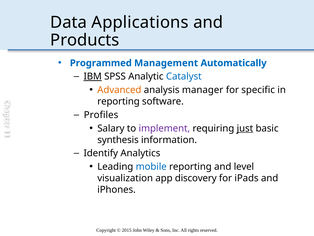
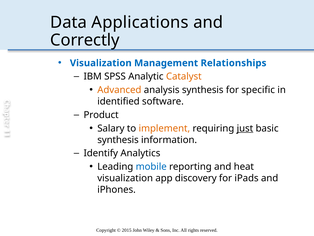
Products: Products -> Correctly (85, 40)
Programmed: Programmed -> Visualization (101, 63)
Automatically: Automatically -> Relationships (234, 63)
IBM underline: present -> none (93, 76)
Catalyst colour: blue -> orange (184, 76)
analysis manager: manager -> synthesis (203, 90)
reporting: reporting -> identified (118, 101)
Profiles: Profiles -> Product (101, 115)
implement colour: purple -> orange (164, 128)
level: level -> heat (244, 166)
